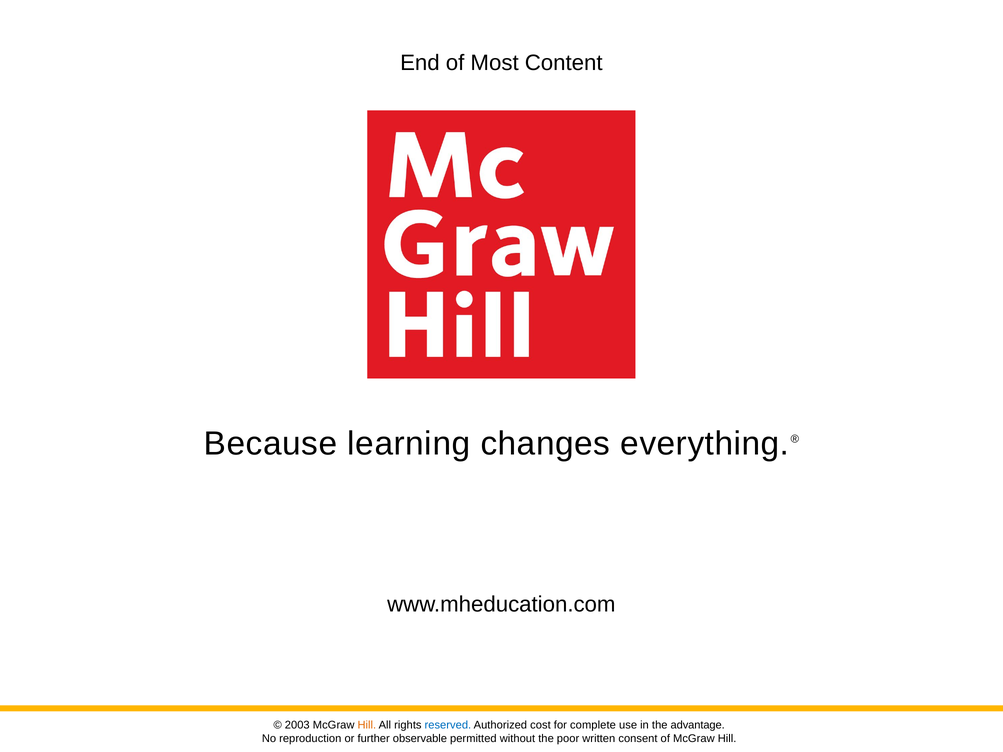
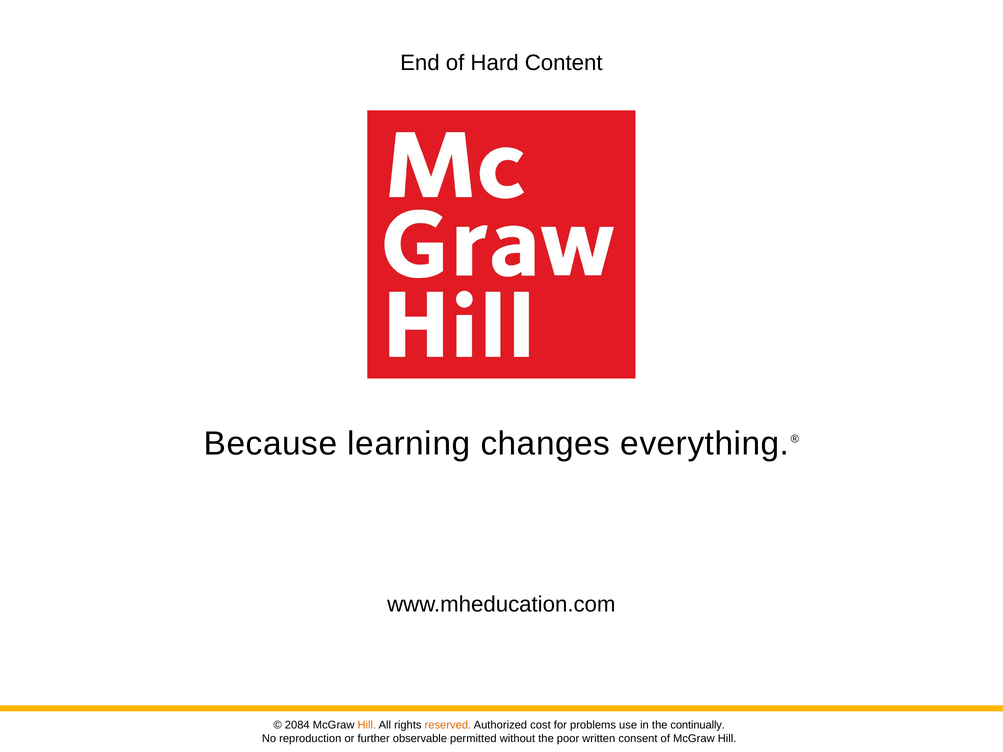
Most: Most -> Hard (495, 63)
2003: 2003 -> 2084 (297, 725)
reserved colour: blue -> orange (448, 725)
complete: complete -> problems (593, 725)
advantage: advantage -> continually (698, 725)
